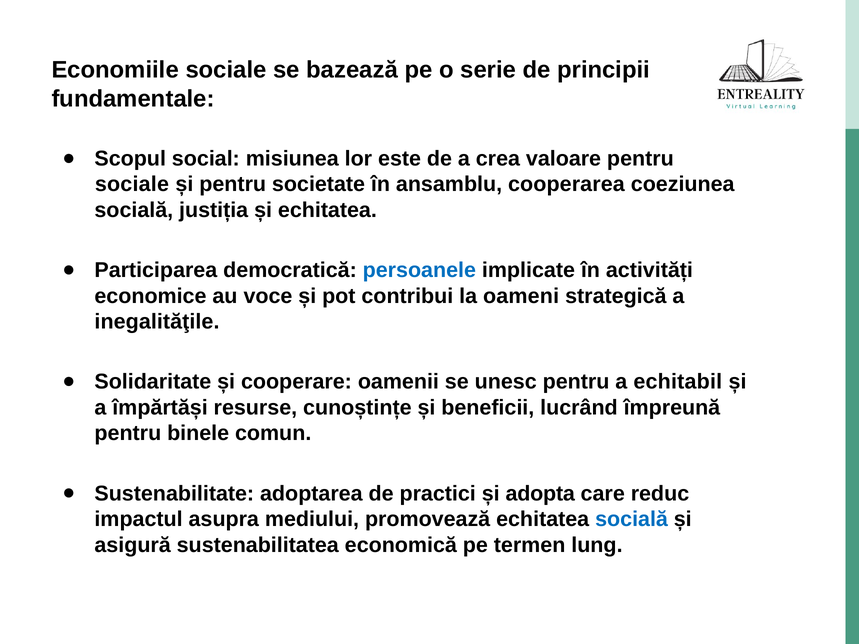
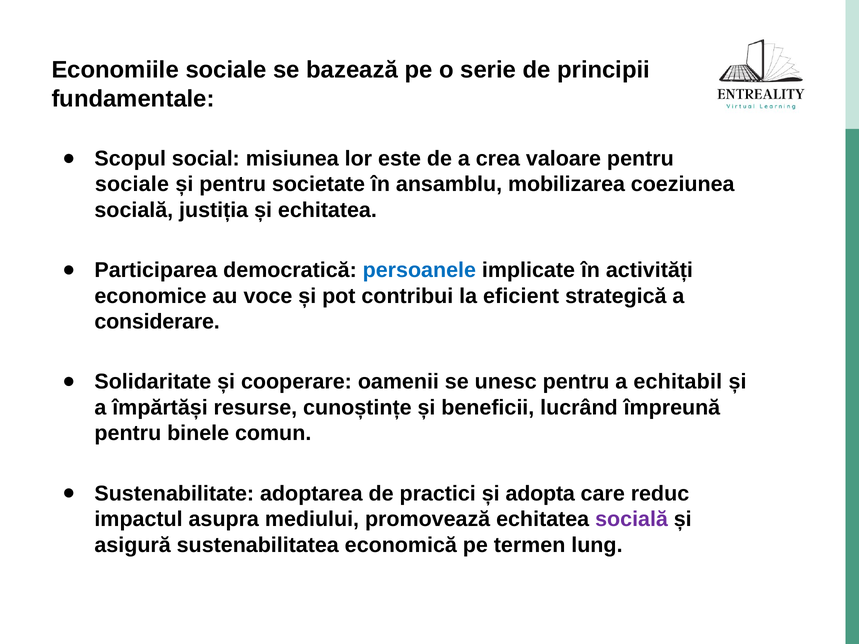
cooperarea: cooperarea -> mobilizarea (567, 184)
oameni: oameni -> eficient (521, 296)
inegalităţile: inegalităţile -> considerare (157, 322)
socială colour: blue -> purple (632, 519)
